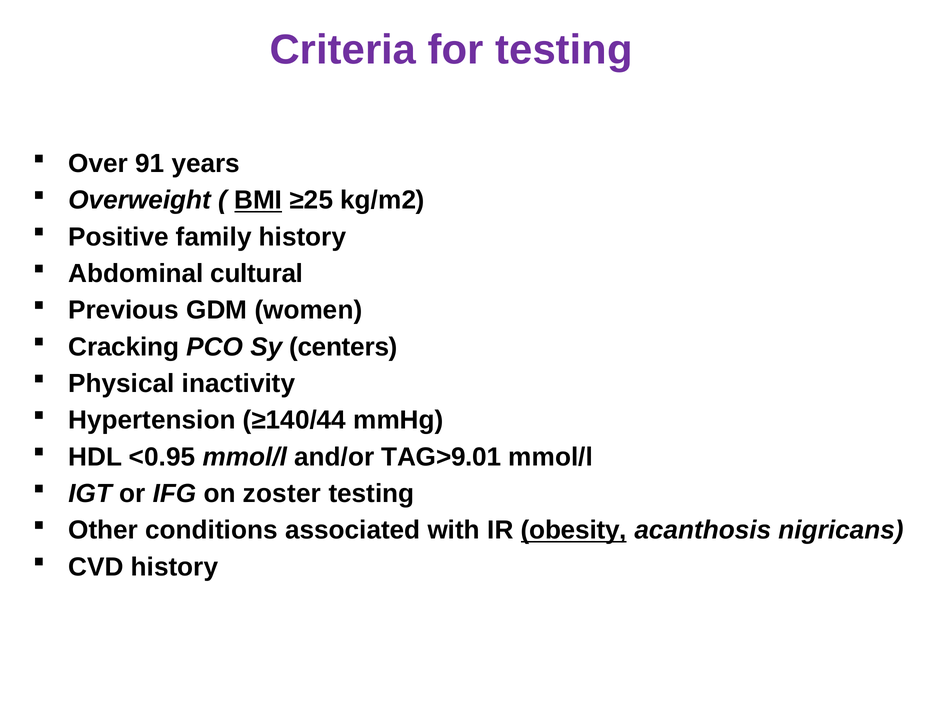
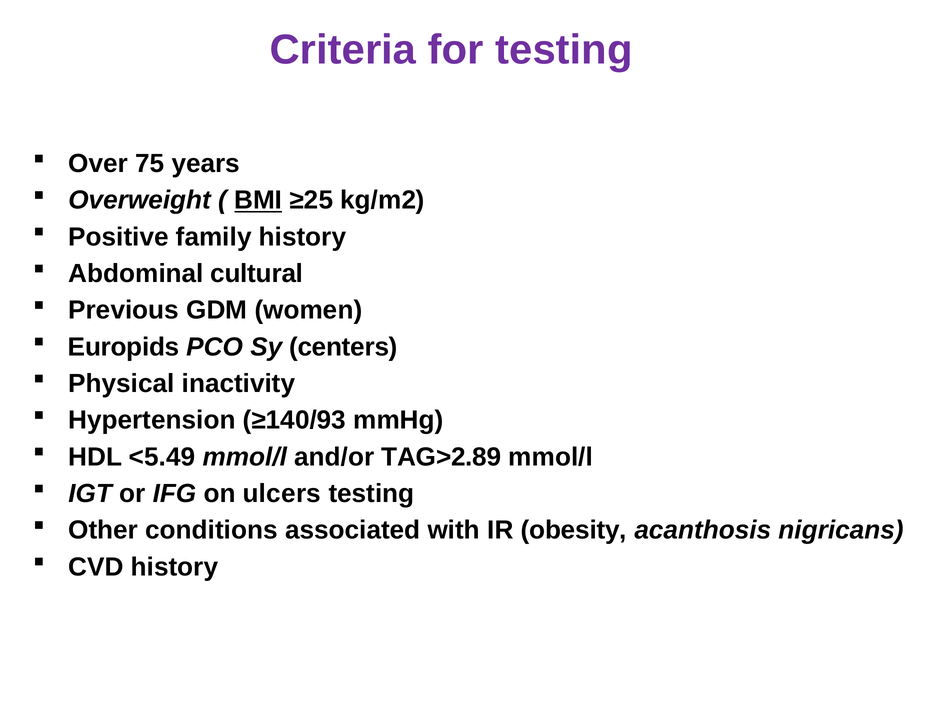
91: 91 -> 75 (150, 164)
Cracking: Cracking -> Europids (124, 347)
≥140/44: ≥140/44 -> ≥140/93 (294, 420)
<0.95: <0.95 -> <5.49 (162, 457)
TAG>9.01: TAG>9.01 -> TAG>2.89 (441, 457)
zoster: zoster -> ulcers (282, 493)
obesity underline: present -> none (574, 530)
